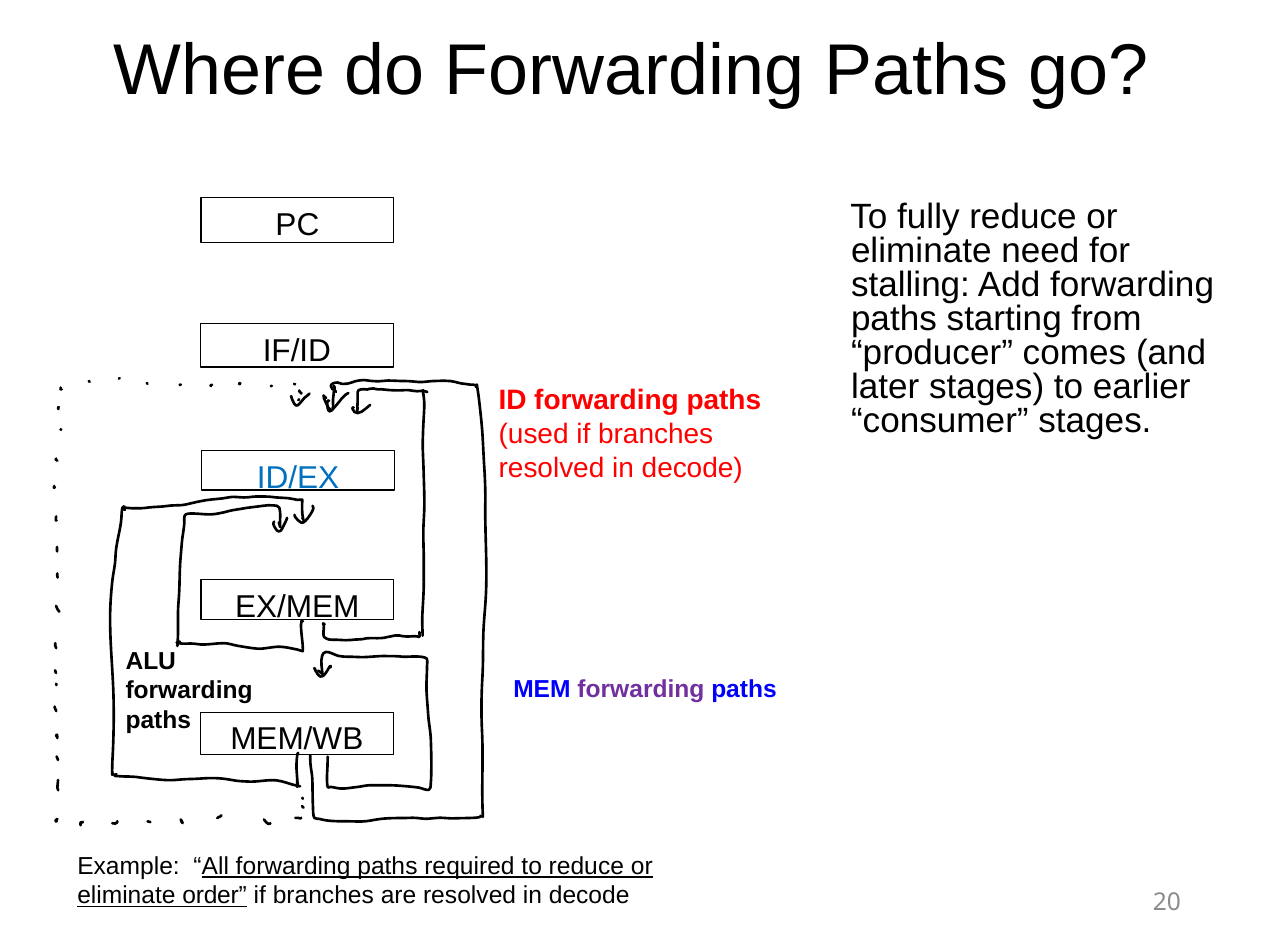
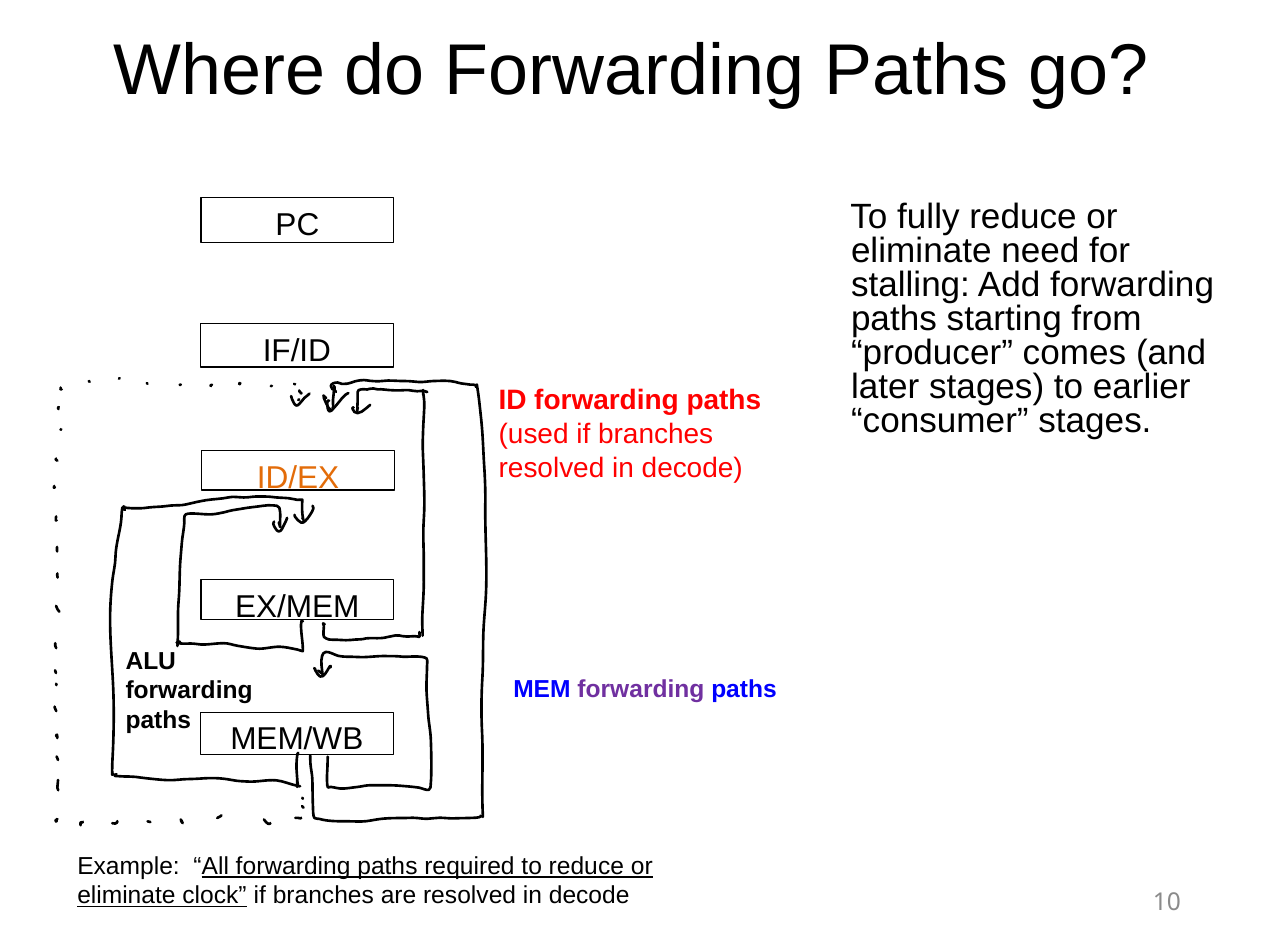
ID/EX colour: blue -> orange (298, 478)
order: order -> clock (214, 896)
20: 20 -> 10 (1167, 903)
